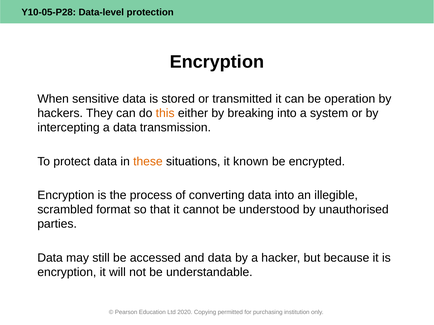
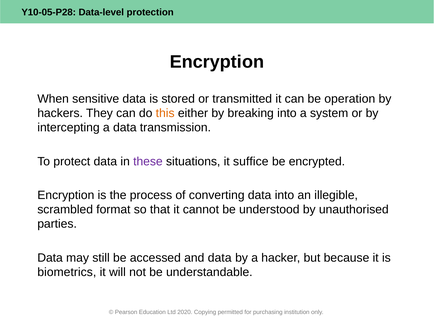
these colour: orange -> purple (148, 162)
known: known -> suffice (251, 162)
encryption: encryption -> biometrics (67, 273)
